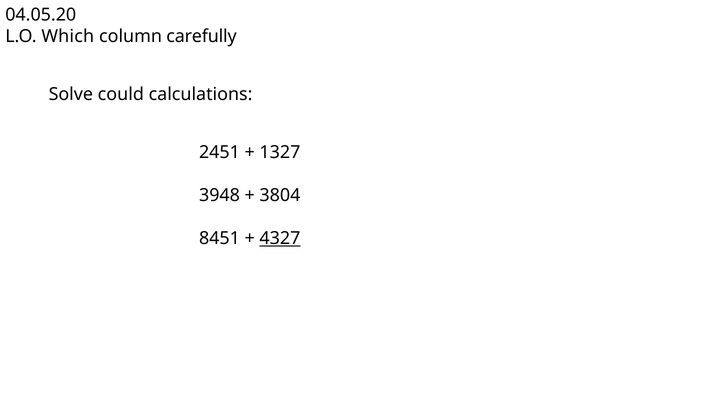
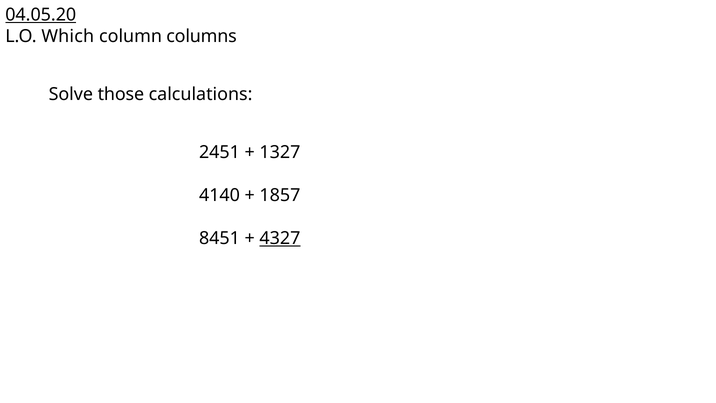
04.05.20 underline: none -> present (41, 15)
carefully: carefully -> columns (202, 36)
could: could -> those (121, 94)
3948: 3948 -> 4140 (219, 195)
3804: 3804 -> 1857 (280, 195)
